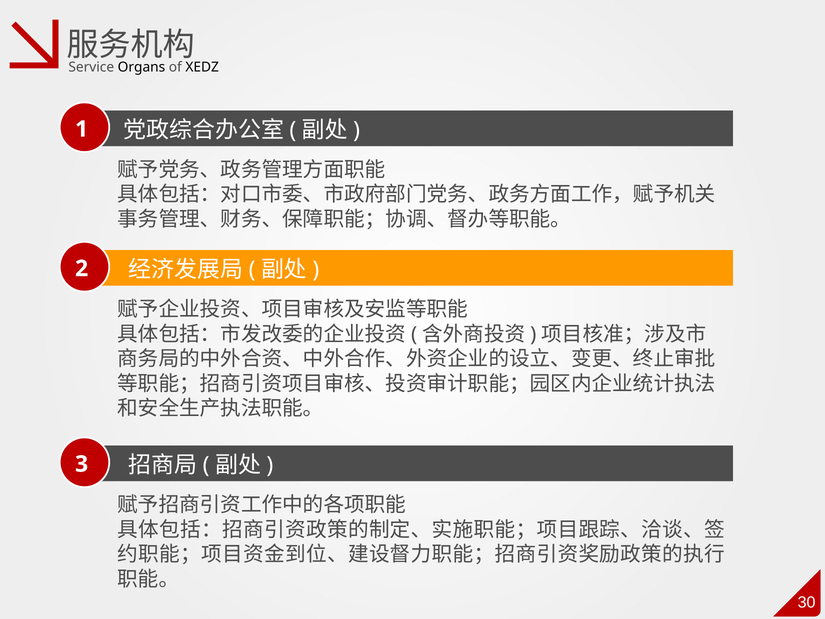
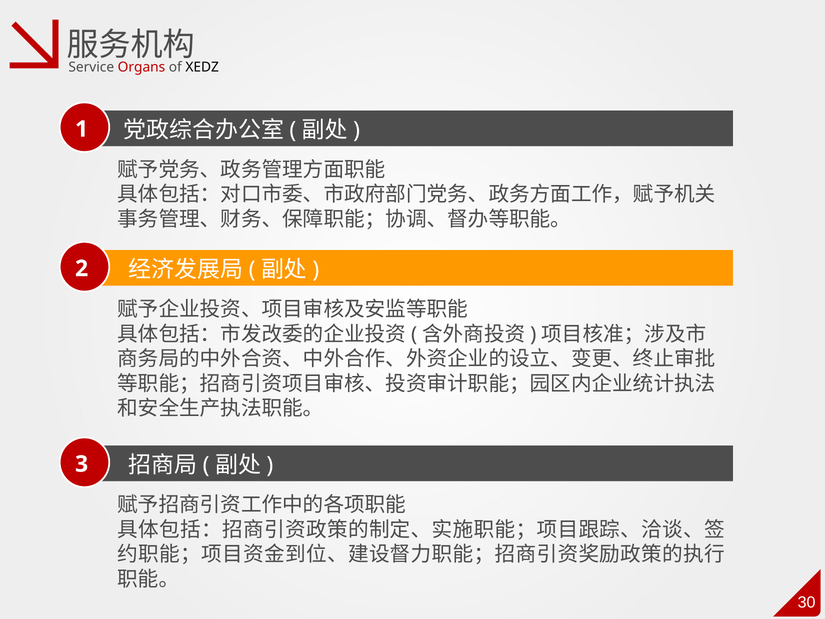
Organs colour: black -> red (141, 67)
